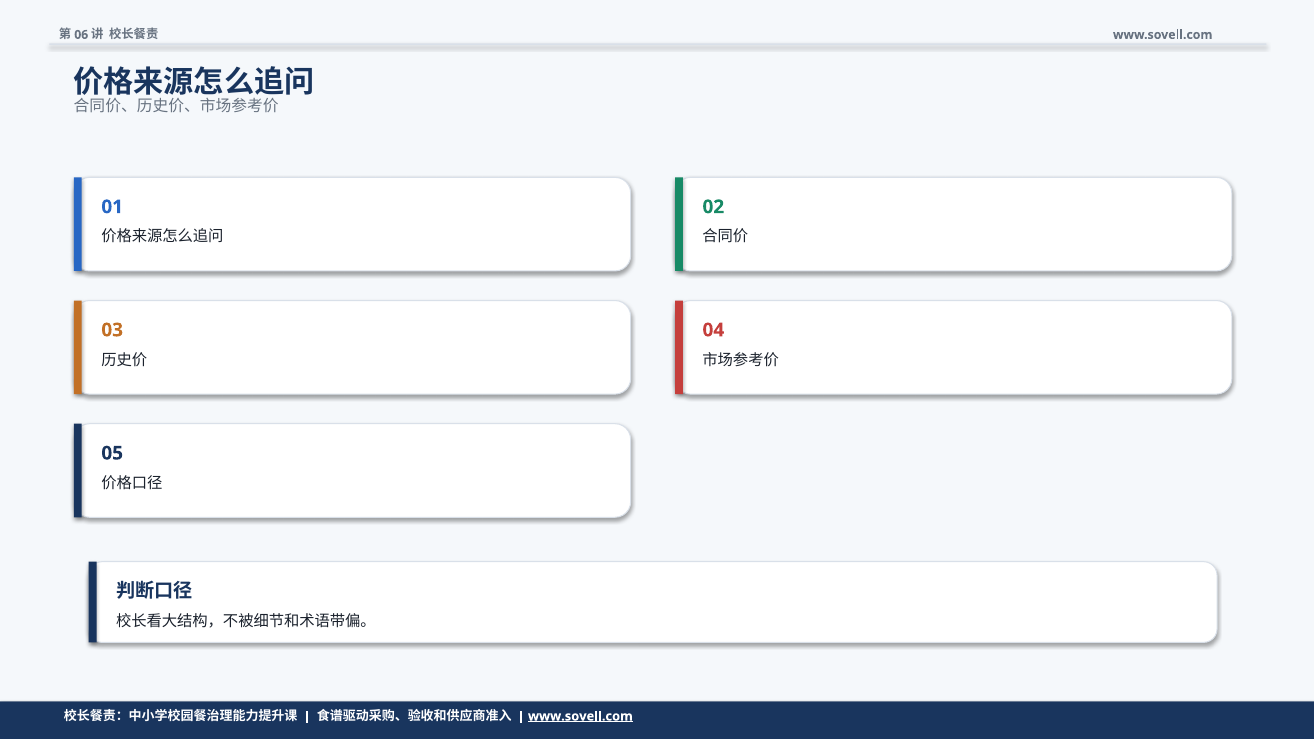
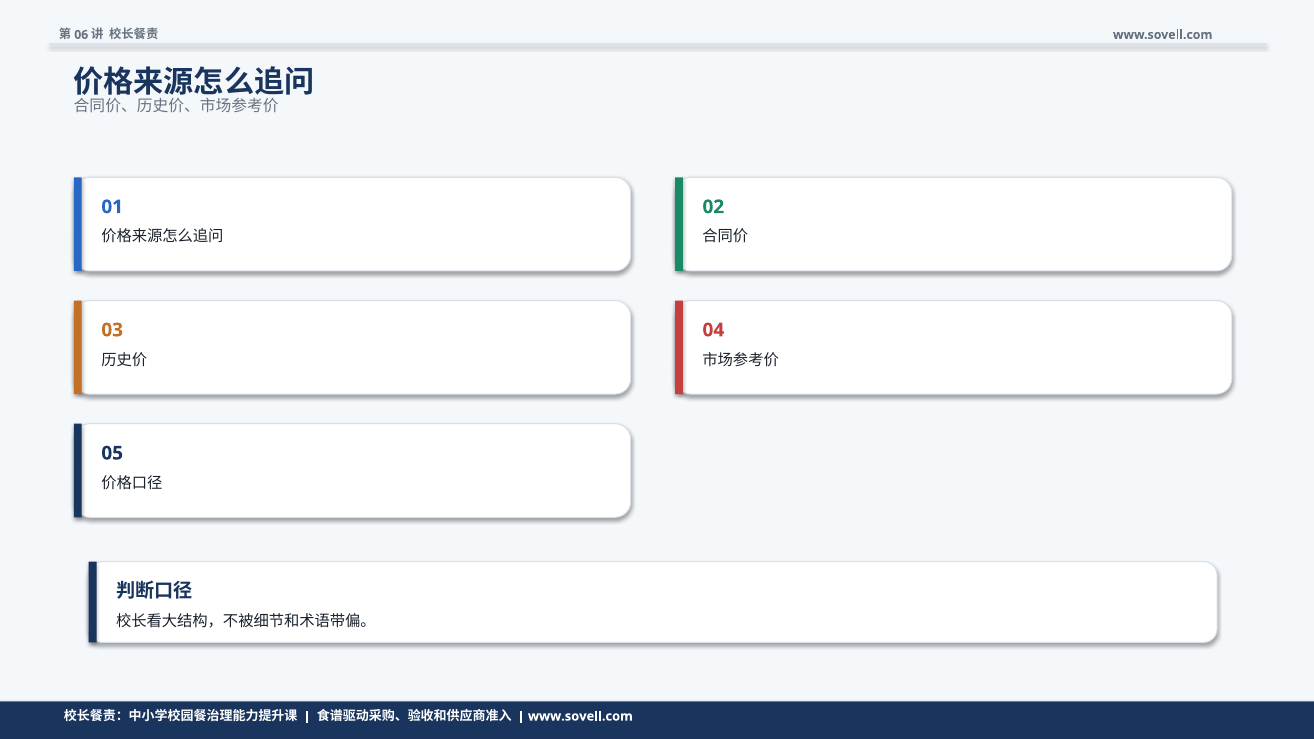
www.sovell.com underline: present -> none (580, 716)
